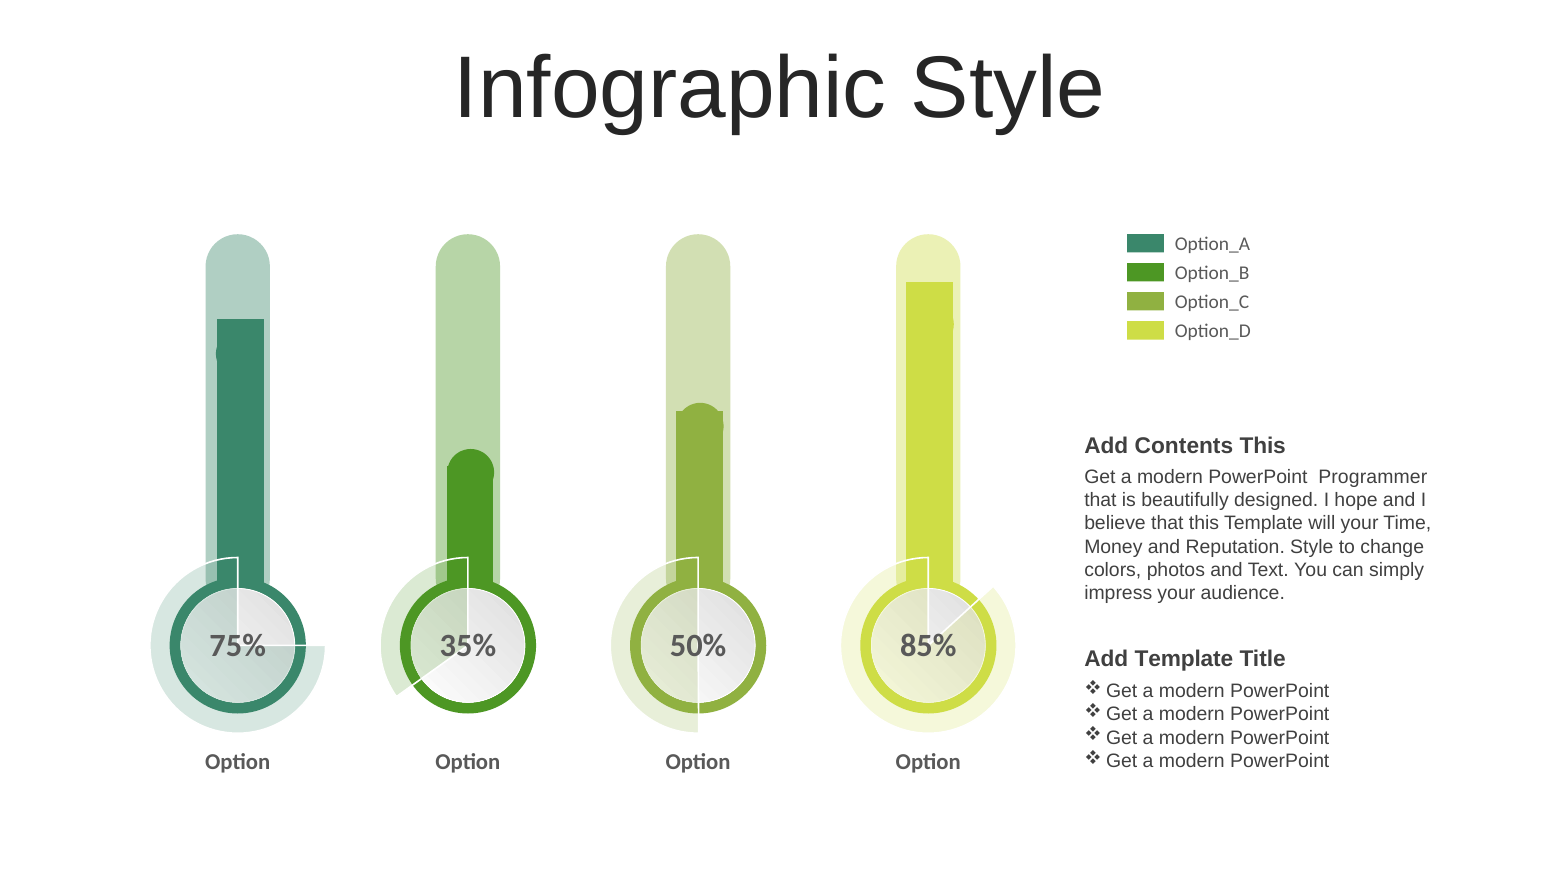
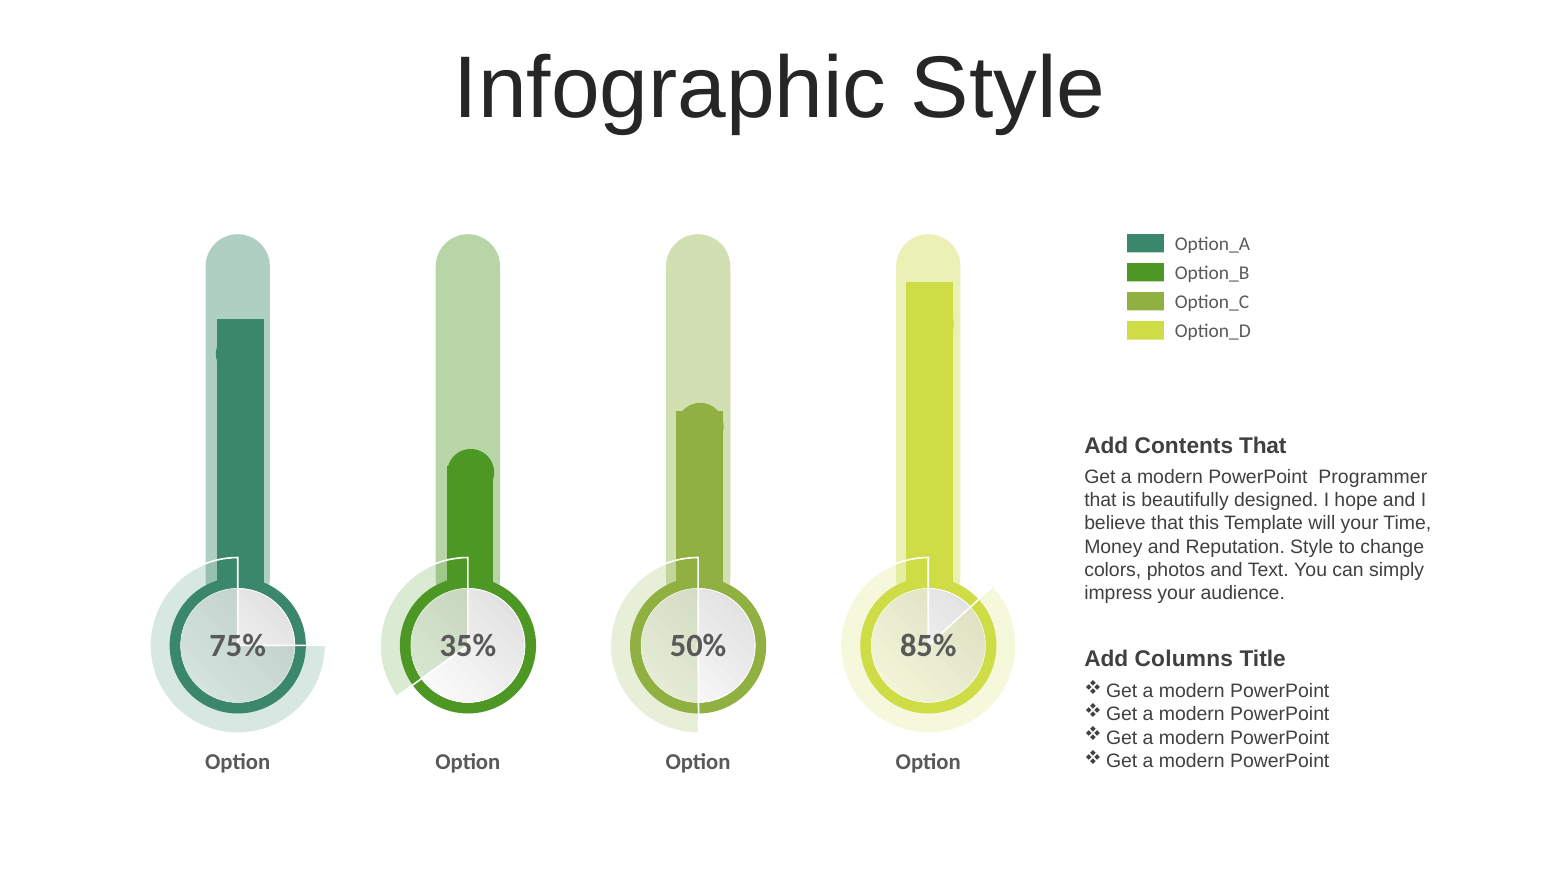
Contents This: This -> That (1263, 447)
Add Template: Template -> Columns (1184, 659)
